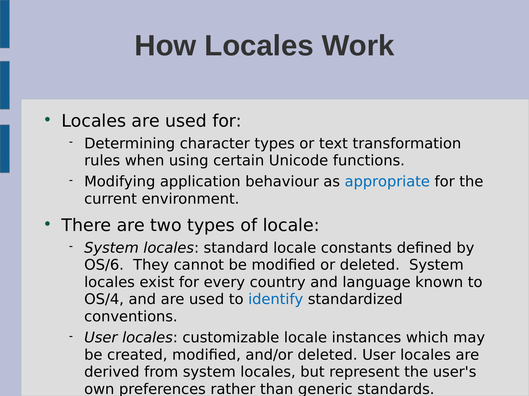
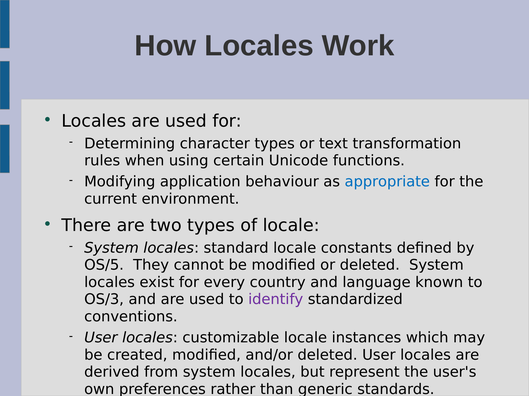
OS/6: OS/6 -> OS/5 (104, 266)
OS/4: OS/4 -> OS/3 (104, 300)
identify colour: blue -> purple (276, 300)
